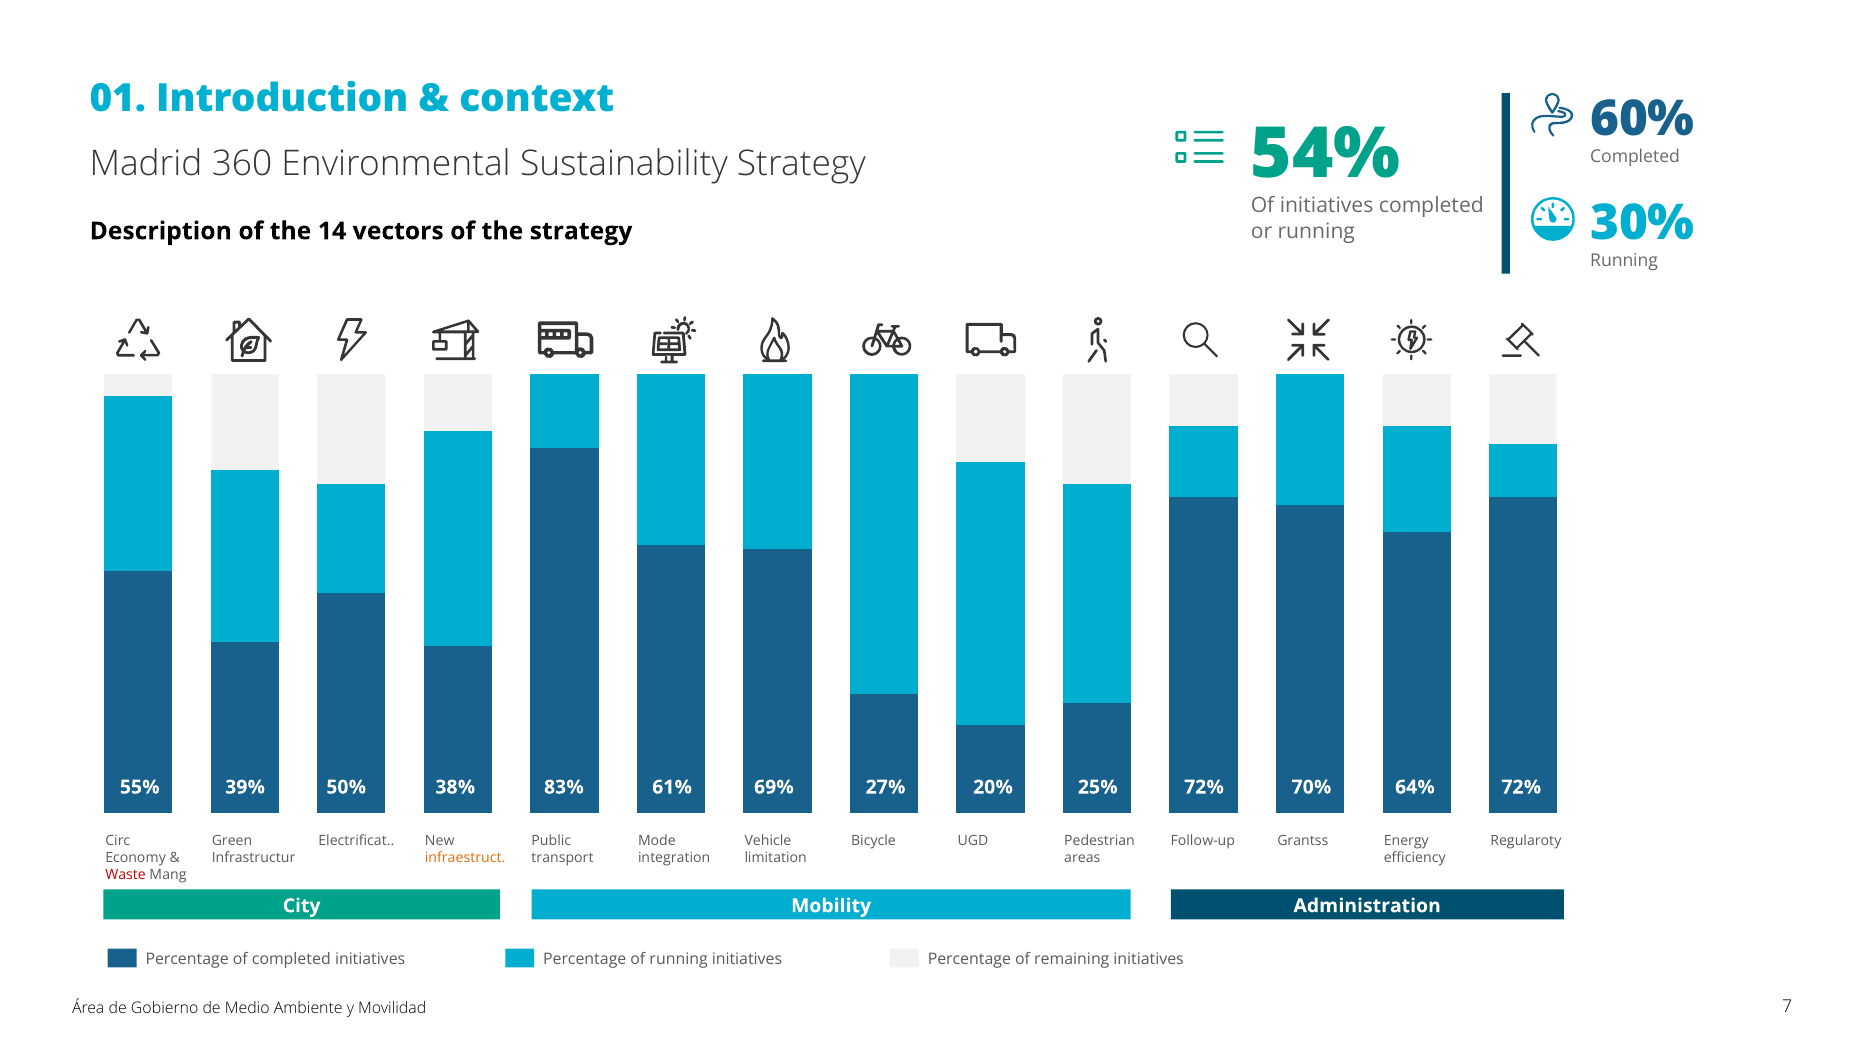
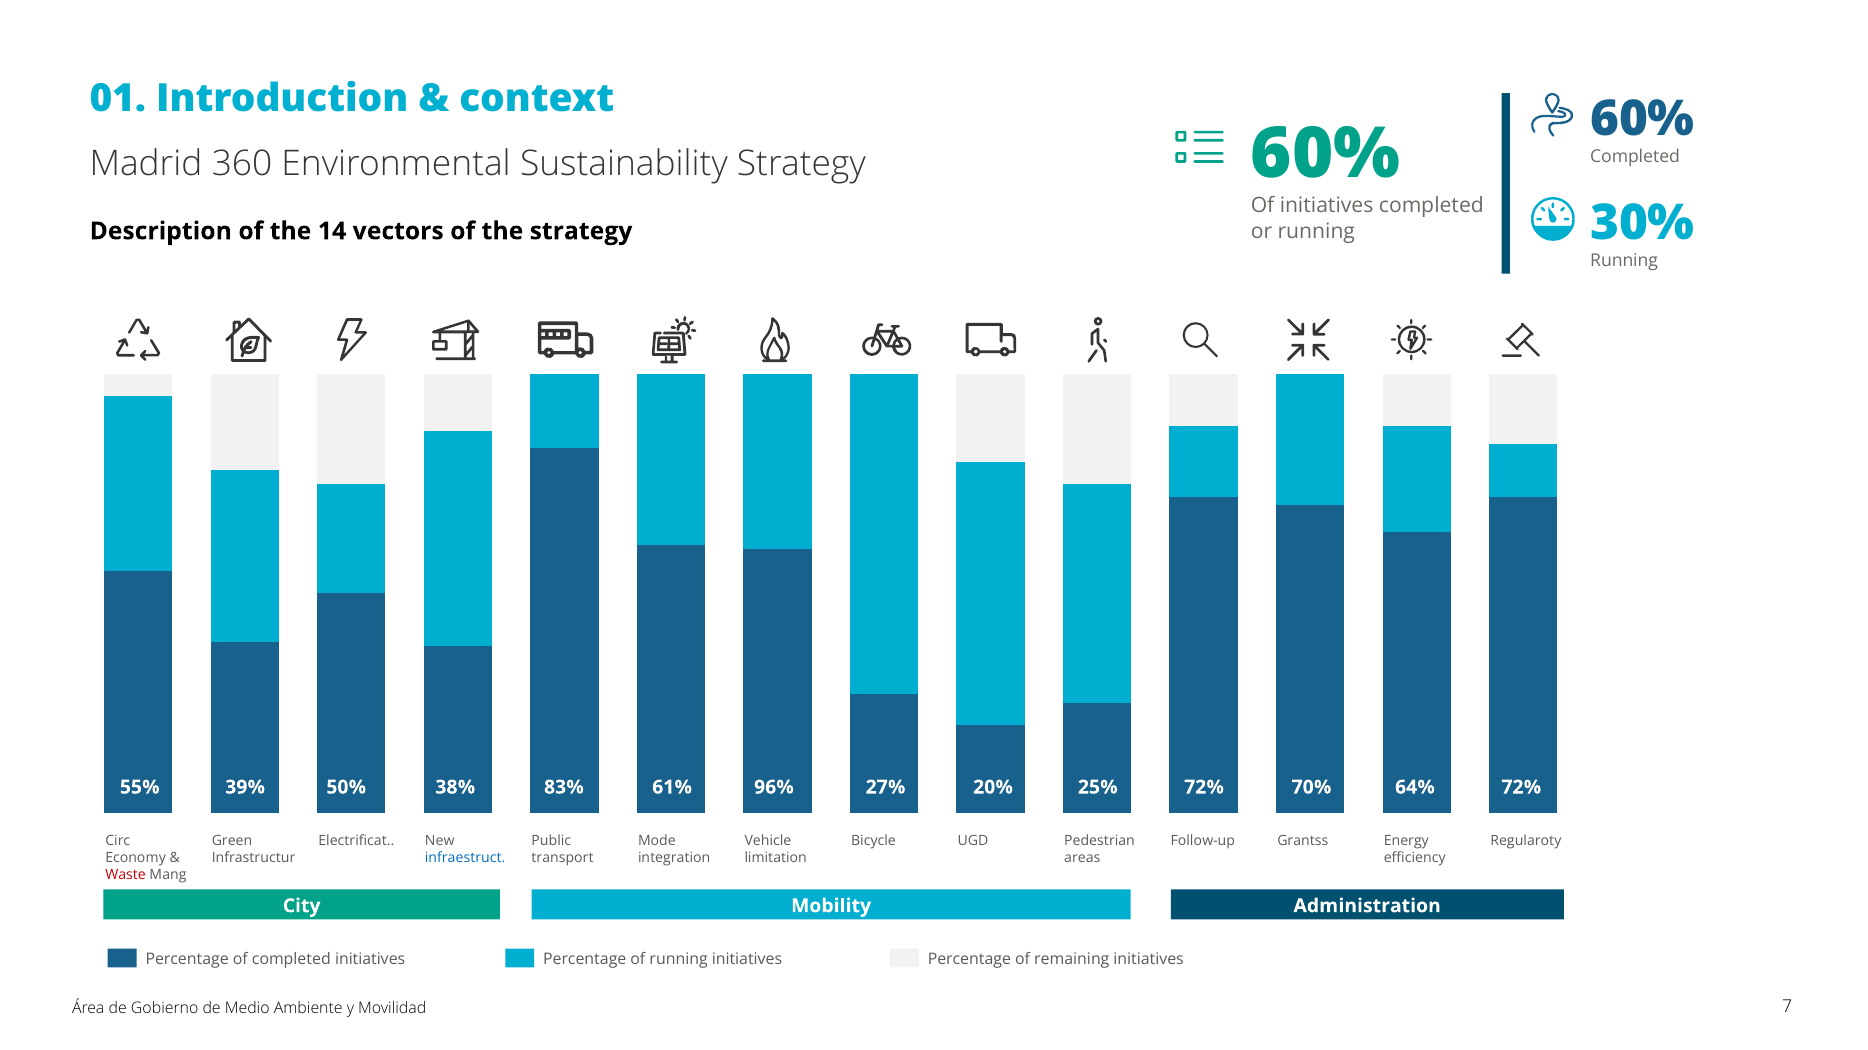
54%: 54% -> 60% (1326, 154)
69%: 69% -> 96% (774, 788)
infraestruct colour: orange -> blue (465, 859)
